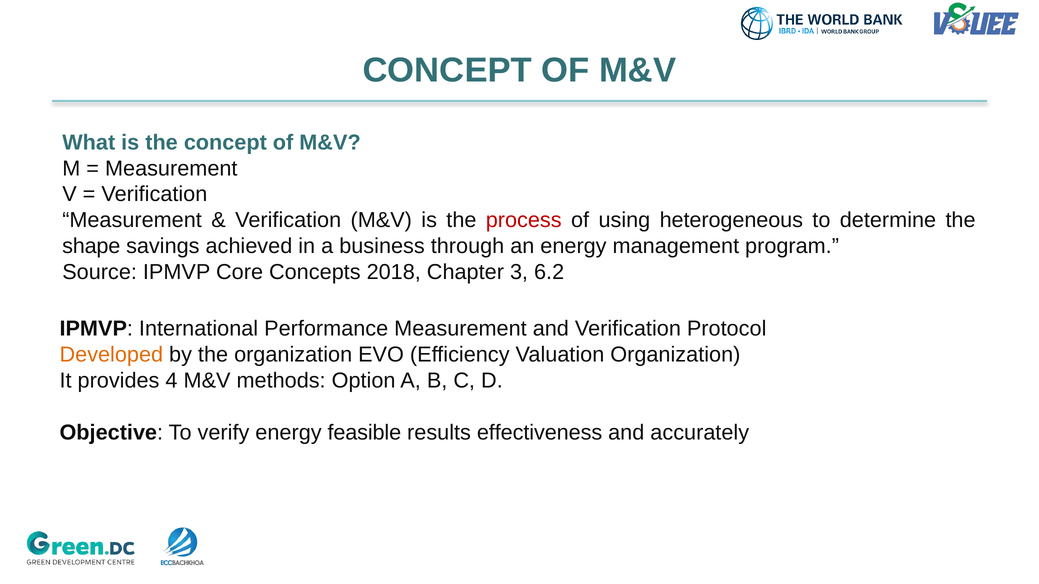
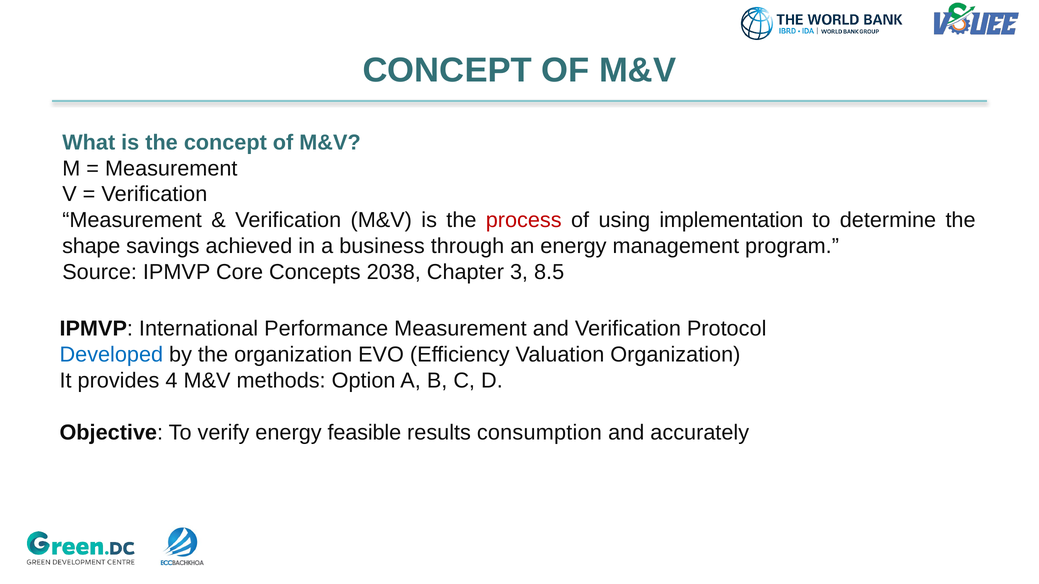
heterogeneous: heterogeneous -> implementation (731, 220)
2018: 2018 -> 2038 (394, 272)
6.2: 6.2 -> 8.5 (549, 272)
Developed colour: orange -> blue (111, 355)
effectiveness: effectiveness -> consumption (539, 433)
